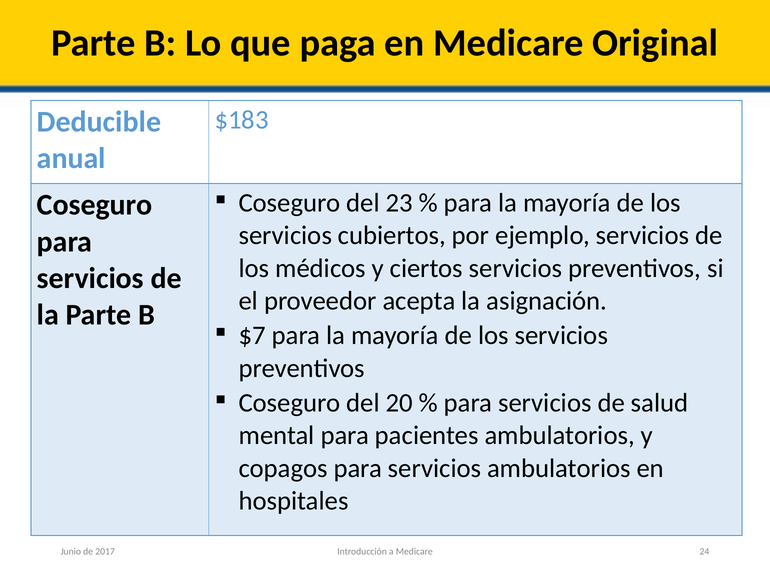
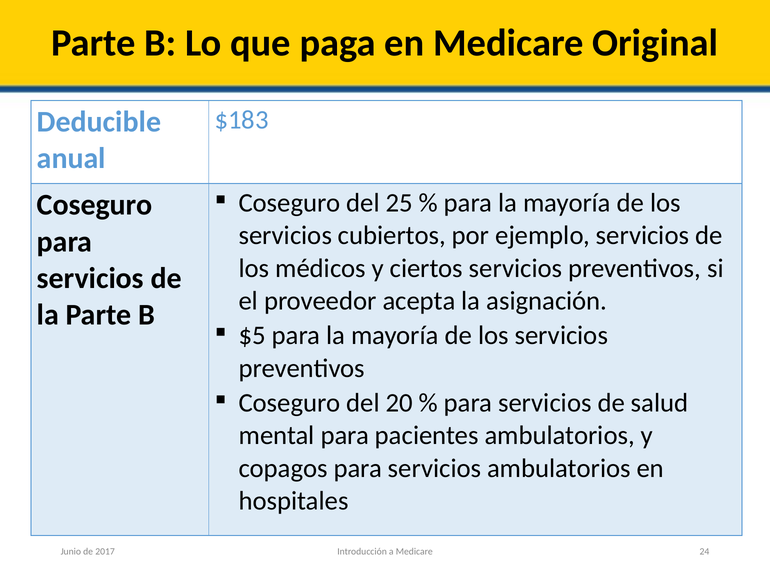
23: 23 -> 25 (399, 203)
$7: $7 -> $5 (252, 335)
